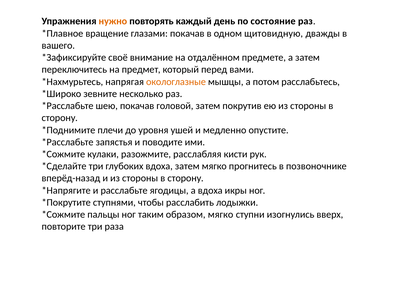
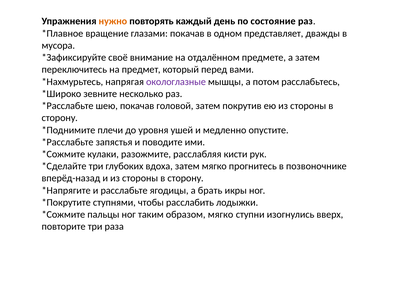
щитовидную: щитовидную -> представляет (274, 33)
вашего: вашего -> мусора (58, 45)
окологлазные colour: orange -> purple (176, 82)
а вдоха: вдоха -> брать (210, 190)
